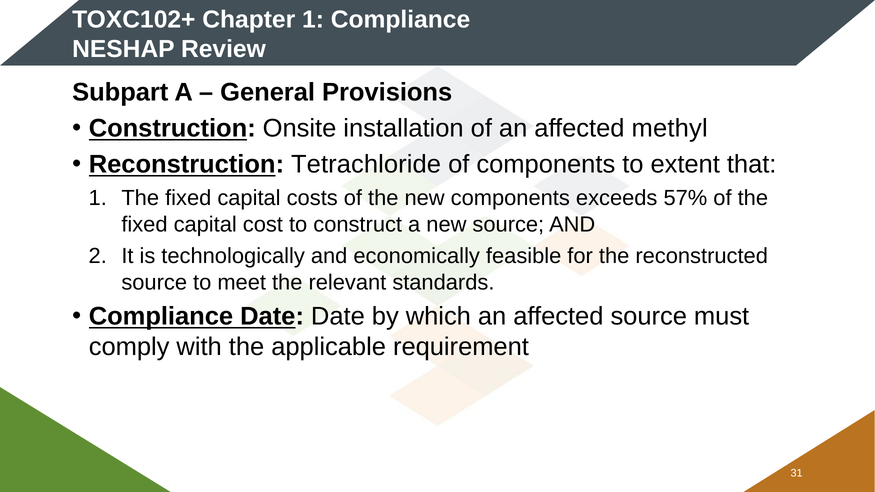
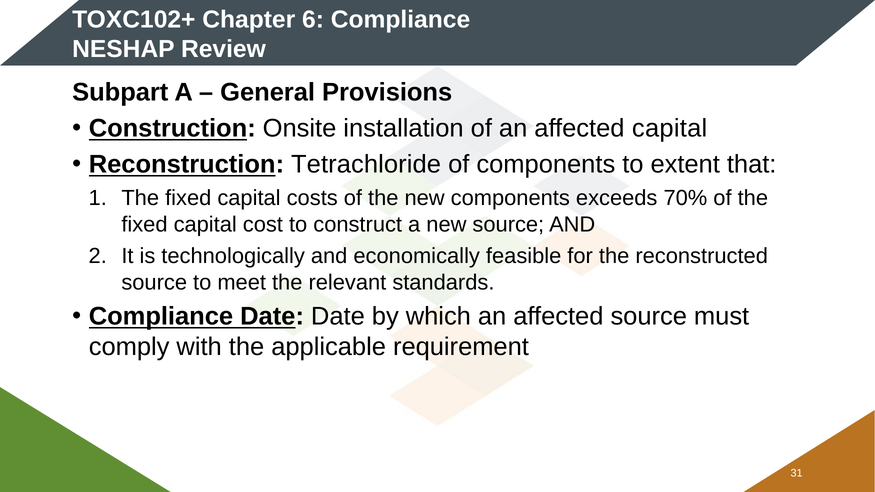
Chapter 1: 1 -> 6 (313, 20)
affected methyl: methyl -> capital (670, 129)
57%: 57% -> 70% (685, 198)
